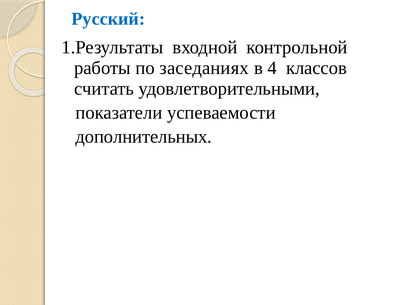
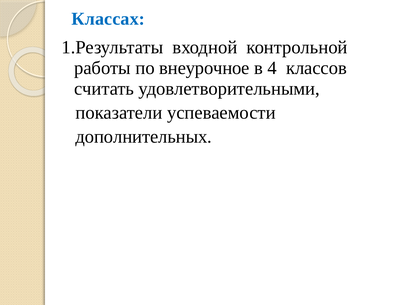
Русский: Русский -> Классах (108, 19)
заседаниях: заседаниях -> внеурочное (204, 68)
